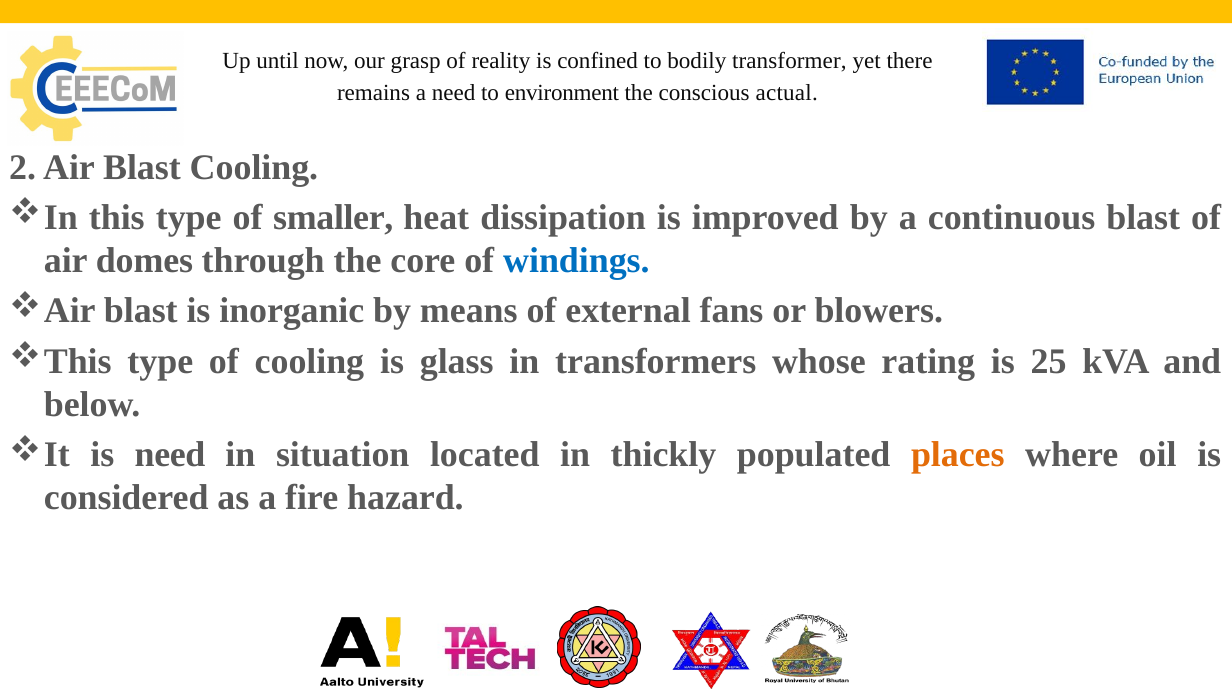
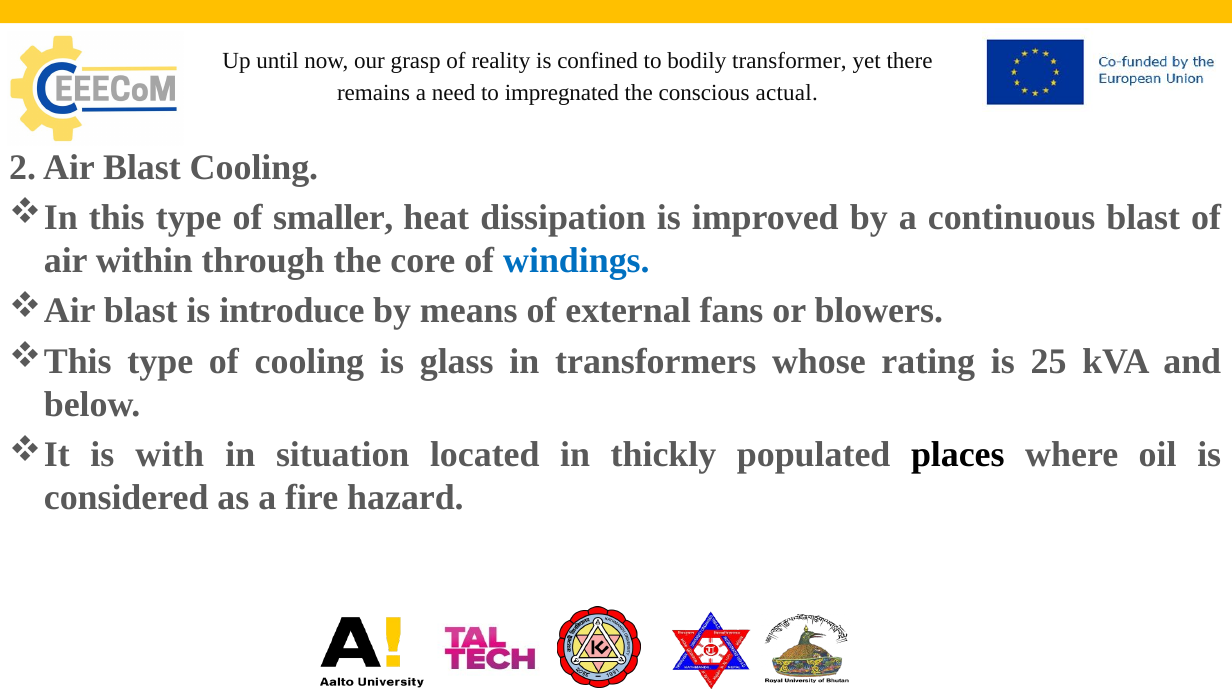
environment: environment -> impregnated (562, 93)
domes: domes -> within (144, 261)
inorganic: inorganic -> introduce (292, 311)
is need: need -> with (170, 455)
places colour: orange -> black (958, 455)
